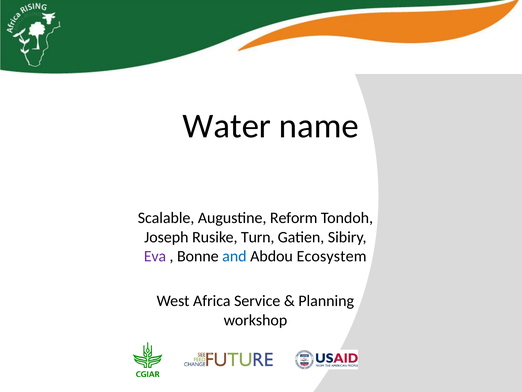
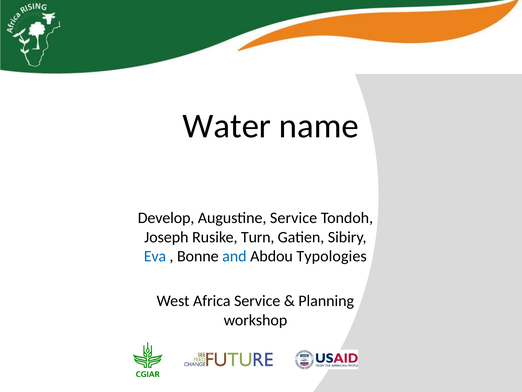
Scalable: Scalable -> Develop (166, 218)
Augustine Reform: Reform -> Service (294, 218)
Eva colour: purple -> blue (155, 256)
Ecosystem: Ecosystem -> Typologies (332, 256)
